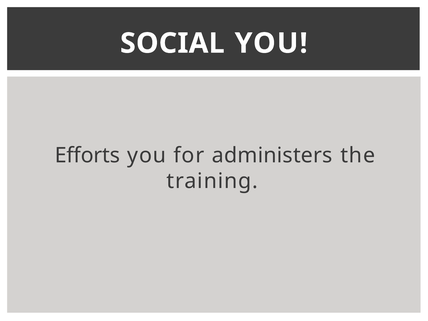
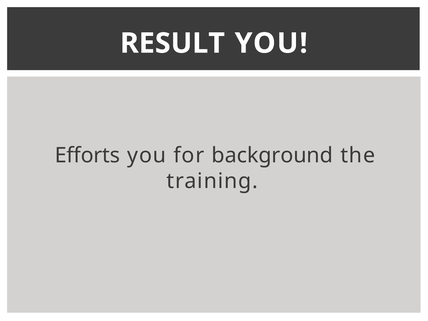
SOCIAL: SOCIAL -> RESULT (172, 43)
administers: administers -> background (272, 156)
